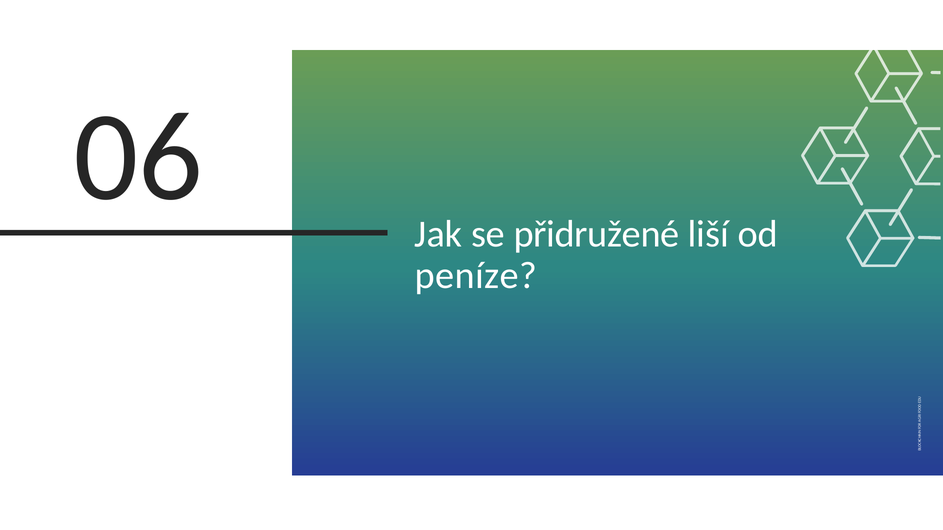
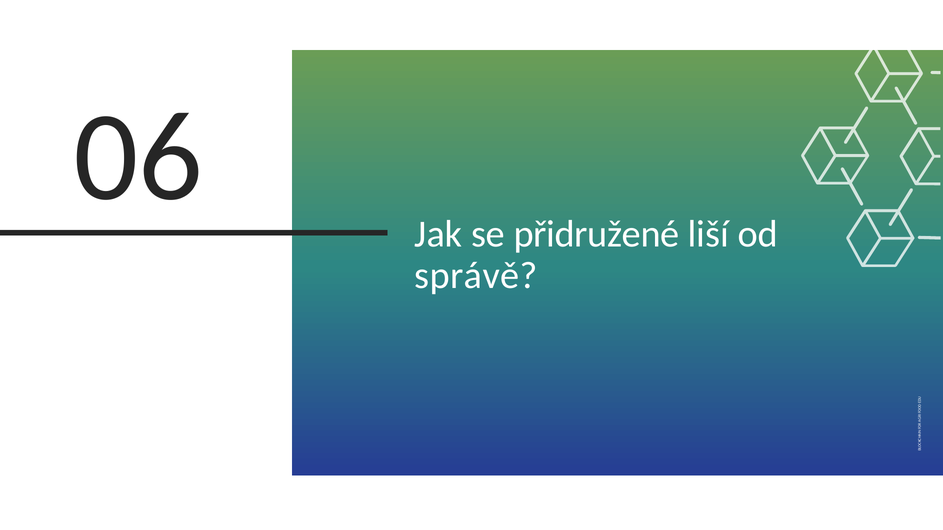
peníze: peníze -> správě (476, 276)
